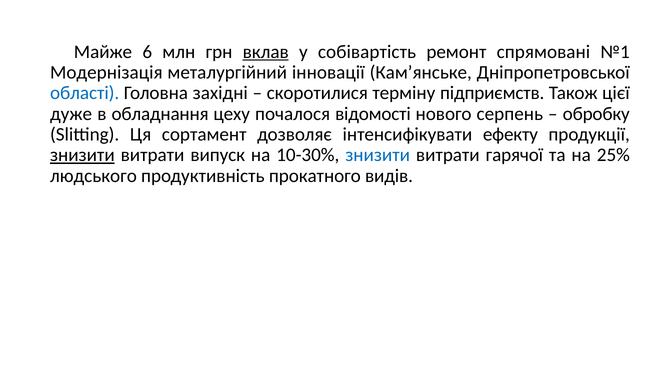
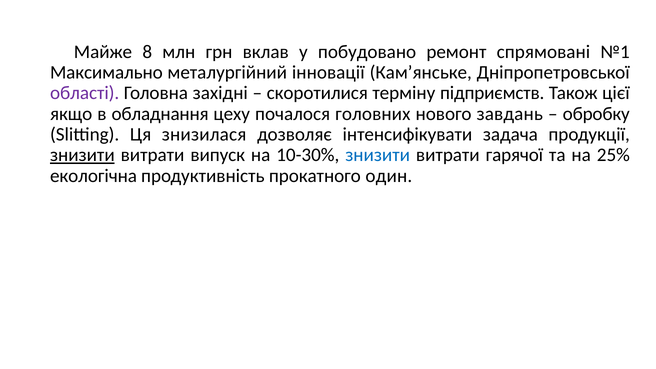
6: 6 -> 8 (147, 52)
вклав underline: present -> none (266, 52)
собівартість: собівартість -> побудовано (367, 52)
Модернізація: Модернізація -> Максимально (106, 72)
області colour: blue -> purple (85, 93)
дуже: дуже -> якщо (71, 114)
відомості: відомості -> головних (373, 114)
серпень: серпень -> завдань (510, 114)
сортамент: сортамент -> знизилася (204, 134)
ефекту: ефекту -> задача (510, 134)
людського: людського -> екологічна (93, 176)
видів: видів -> один (389, 176)
